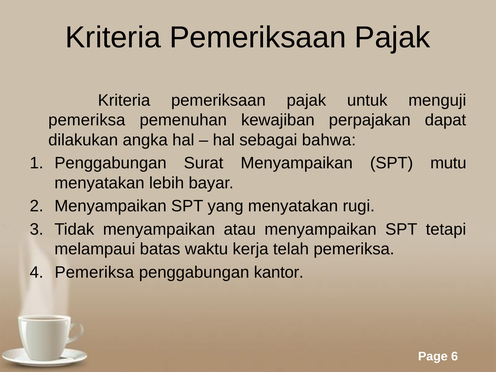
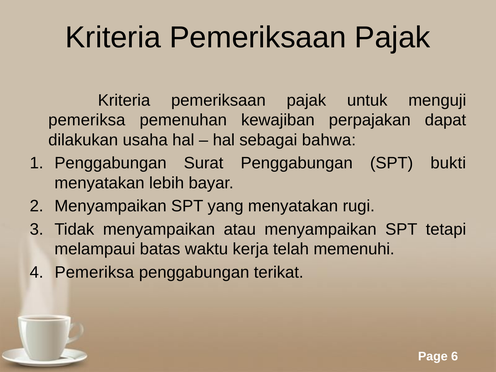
angka: angka -> usaha (145, 140)
Surat Menyampaikan: Menyampaikan -> Penggabungan (297, 163)
mutu: mutu -> bukti (448, 163)
telah pemeriksa: pemeriksa -> memenuhi (354, 249)
kantor: kantor -> terikat (279, 272)
